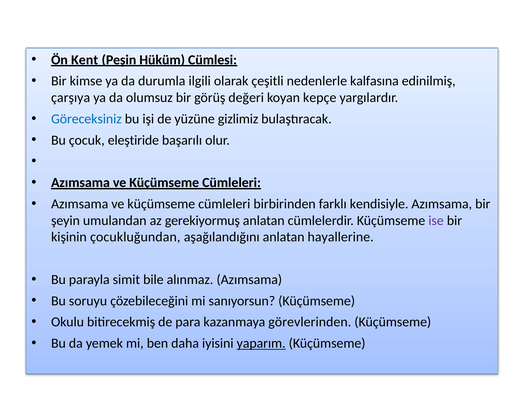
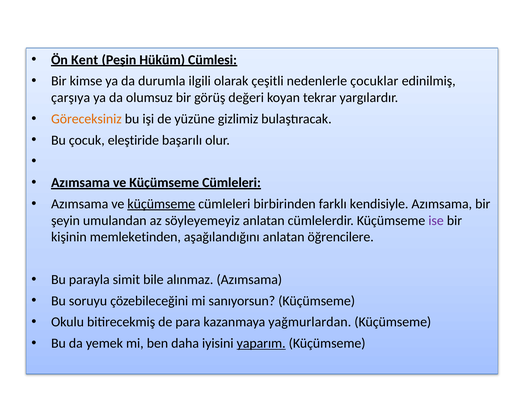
kalfasına: kalfasına -> çocuklar (374, 81)
kepçe: kepçe -> tekrar (320, 98)
Göreceksiniz colour: blue -> orange (86, 119)
küçümseme underline: none -> present (161, 204)
gerekiyormuş: gerekiyormuş -> söyleyemeyiz (202, 220)
çocukluğundan: çocukluğundan -> memleketinden (135, 237)
hayallerine: hayallerine -> öğrencilere (341, 237)
görevlerinden: görevlerinden -> yağmurlardan (310, 322)
